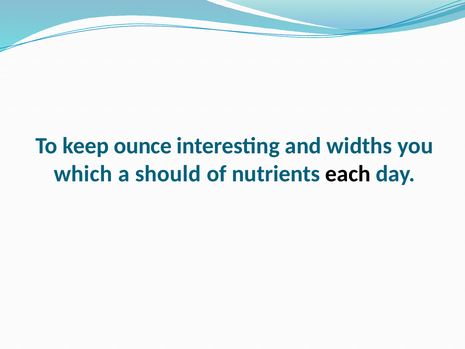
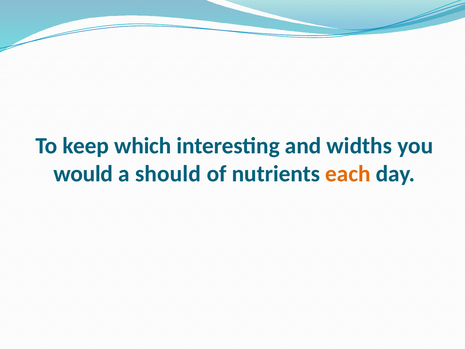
ounce: ounce -> which (143, 146)
which: which -> would (83, 174)
each colour: black -> orange (348, 174)
